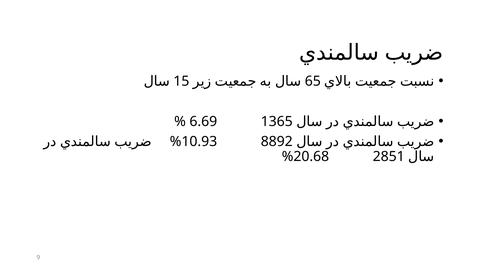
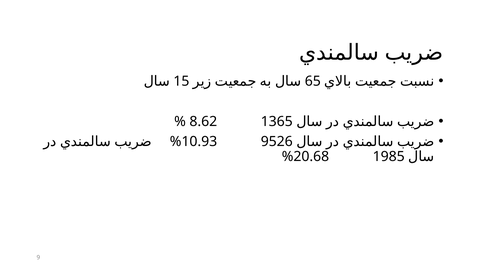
6.69: 6.69 -> 8.62 (203, 121)
8892: 8892 -> 9526 (277, 142)
2851: 2851 -> 1985 (389, 157)
